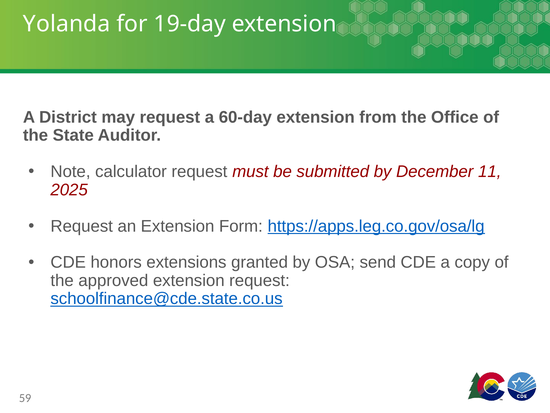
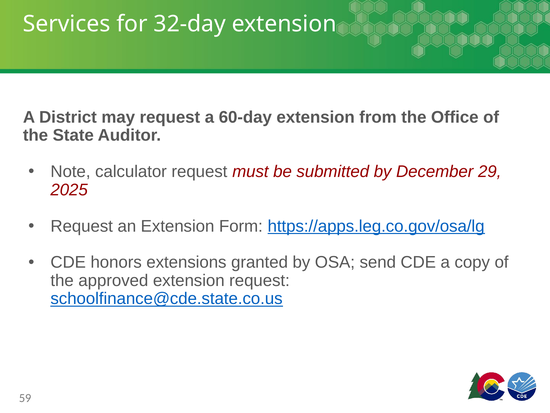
Yolanda: Yolanda -> Services (67, 24)
19-day: 19-day -> 32-day (190, 24)
11: 11 -> 29 (490, 171)
